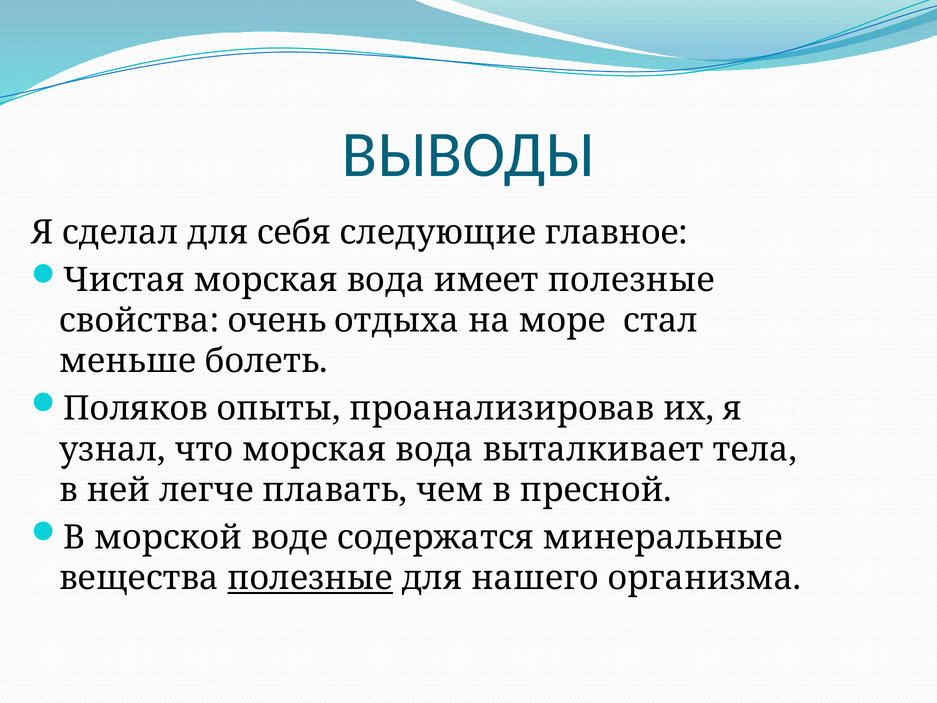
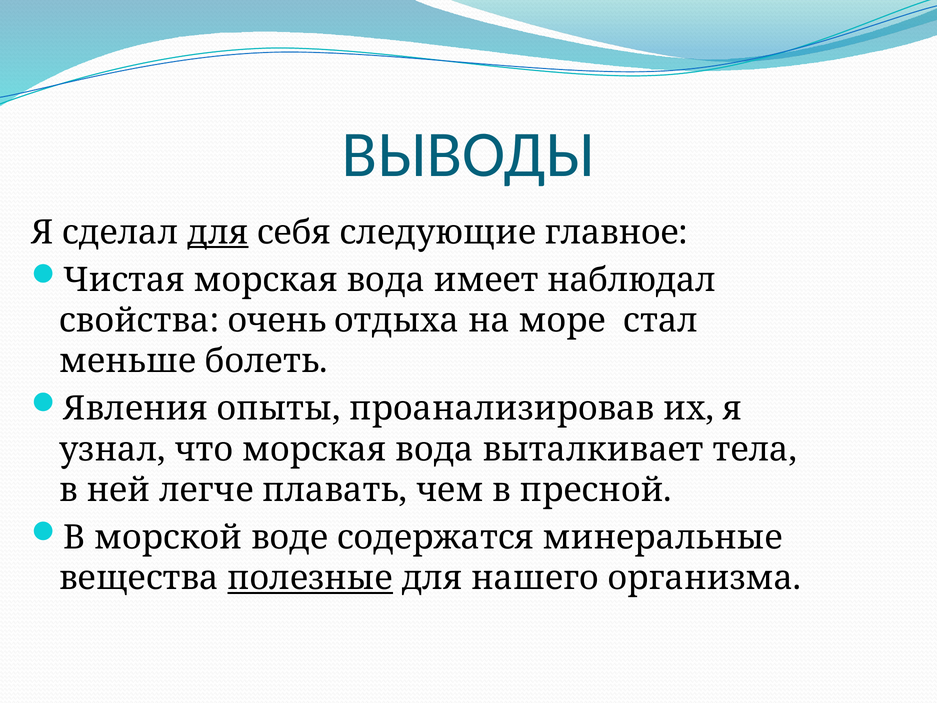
для underline: none -> present (218, 232)
имеет полезные: полезные -> наблюдал (632, 280)
Поляков: Поляков -> Явления (136, 409)
